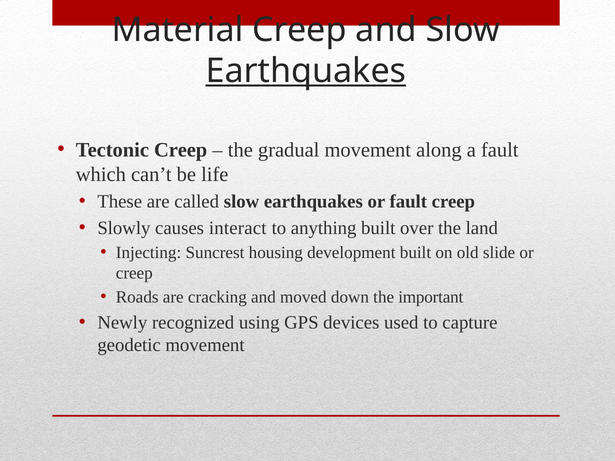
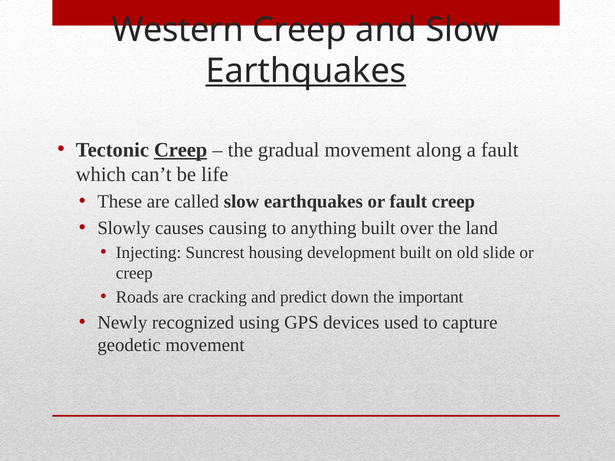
Material: Material -> Western (178, 30)
Creep underline: none -> present (181, 150)
interact: interact -> causing (238, 228)
moved: moved -> predict (303, 297)
